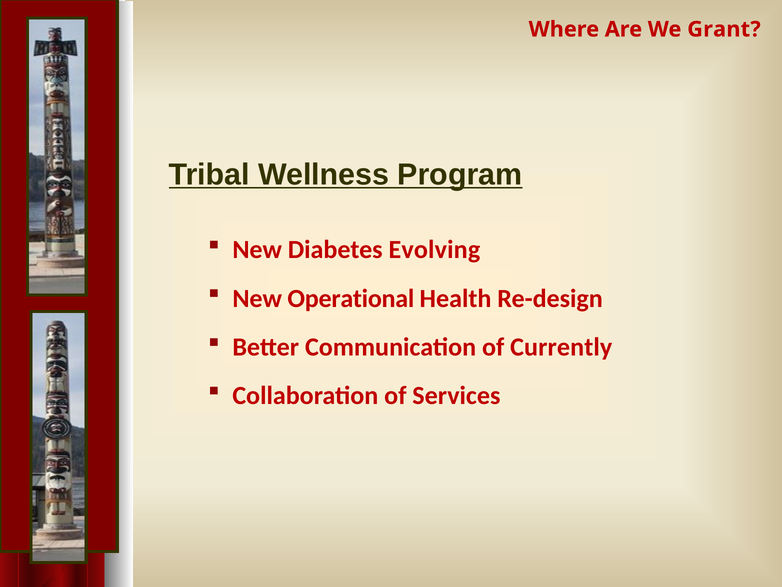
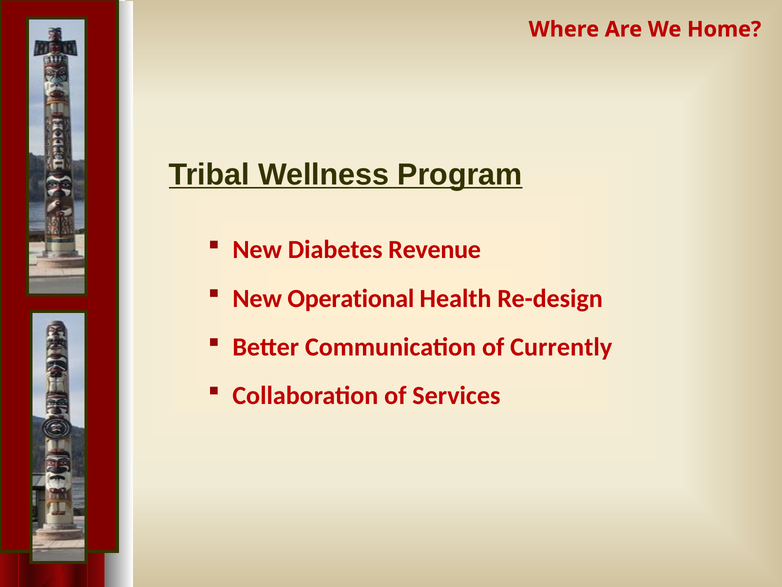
Grant: Grant -> Home (724, 29)
Evolving: Evolving -> Revenue (435, 250)
